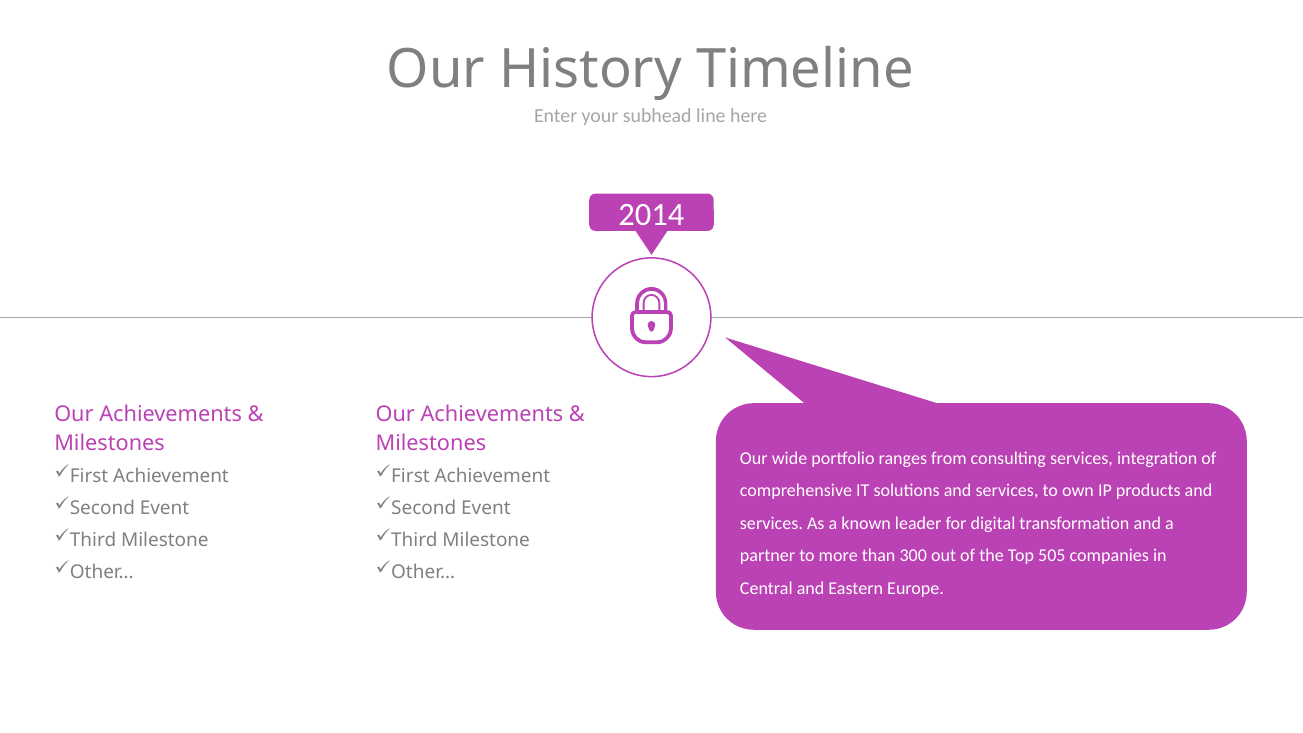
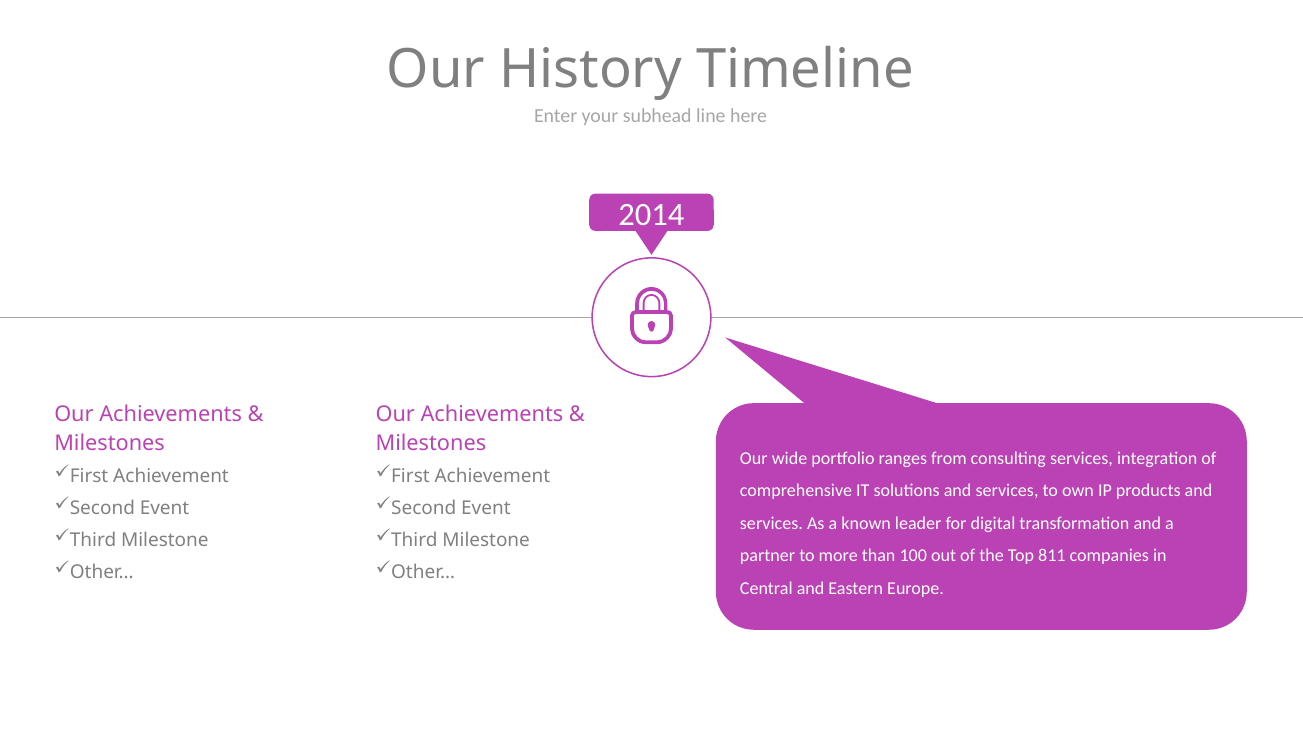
300: 300 -> 100 (913, 556)
505: 505 -> 811 (1052, 556)
